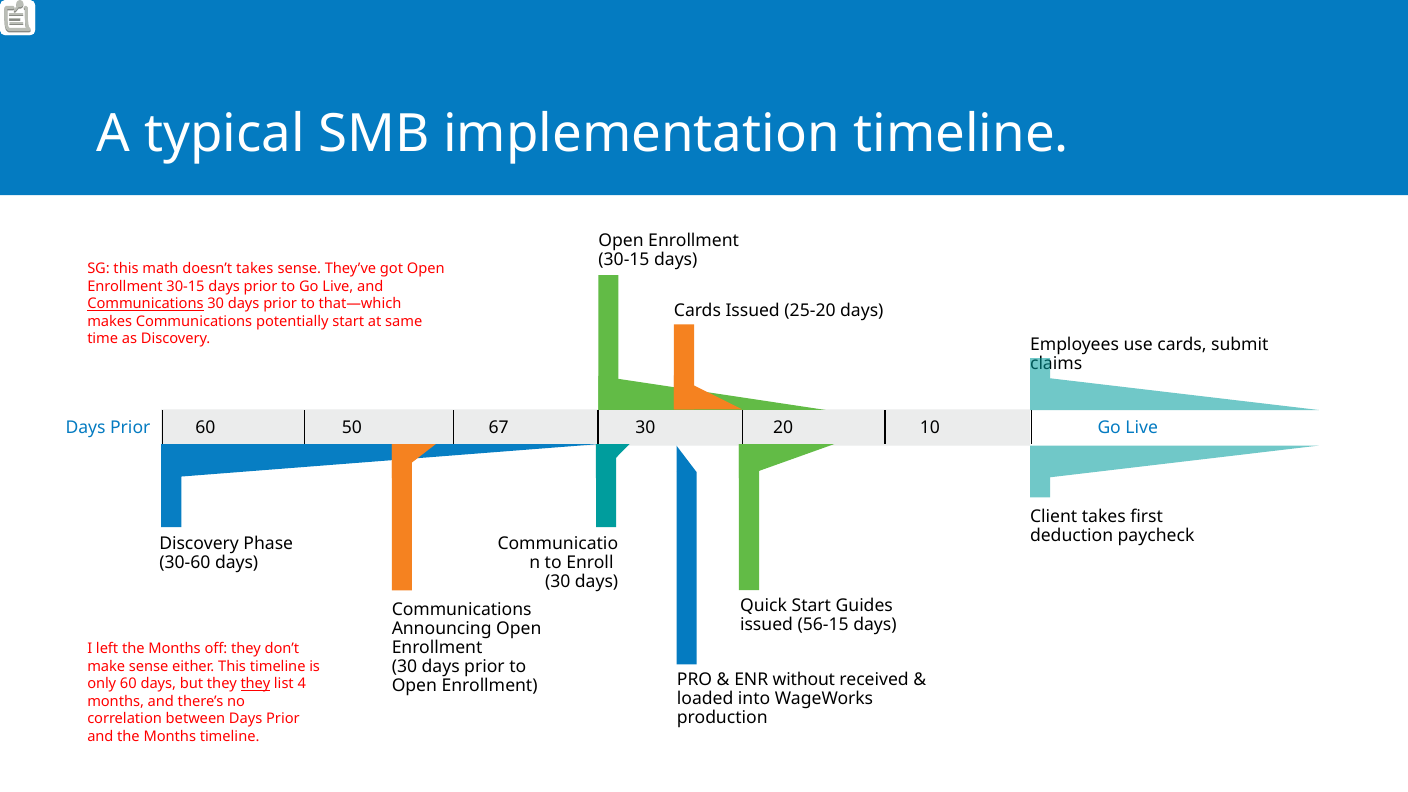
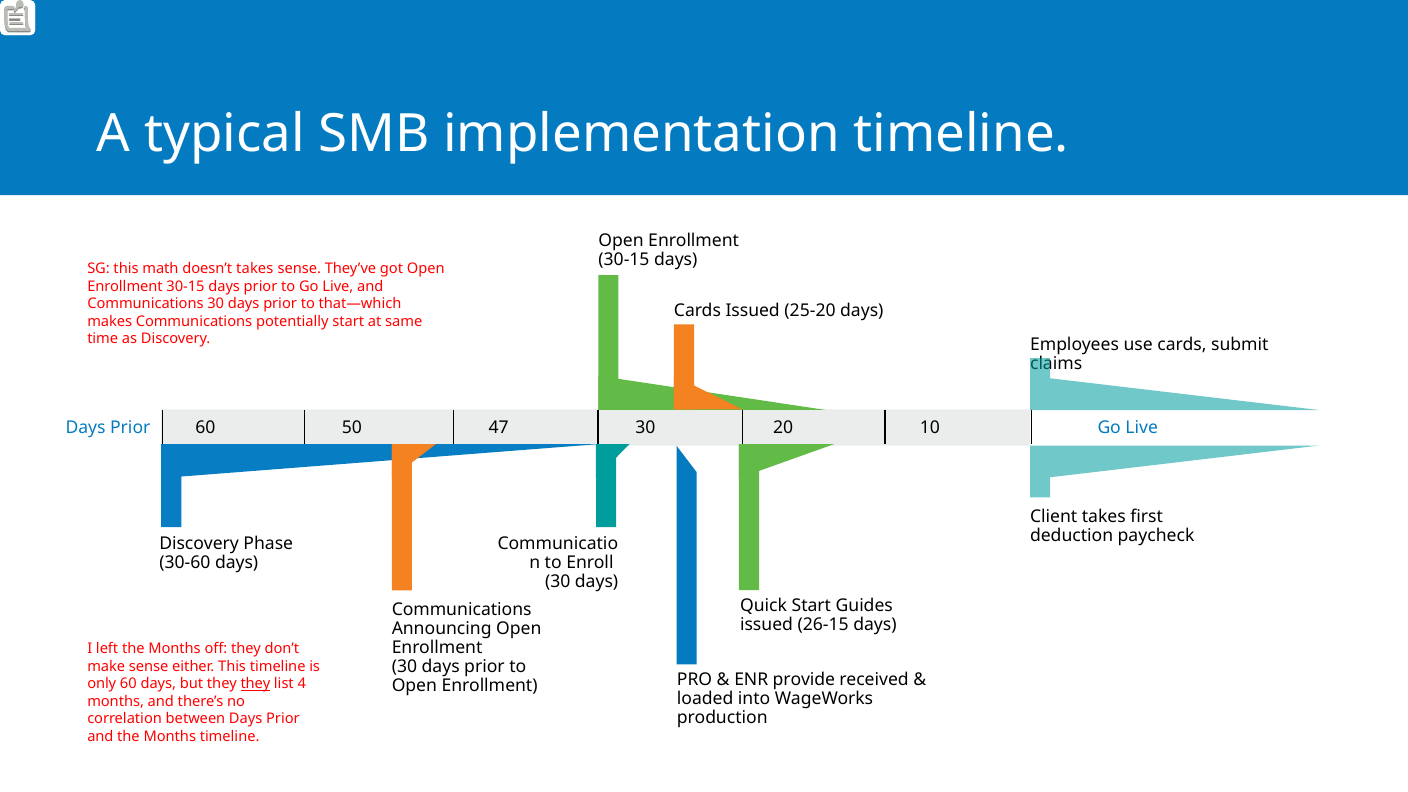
Communications underline: present -> none (145, 304)
67: 67 -> 47 (499, 427)
56-15: 56-15 -> 26-15 (823, 625)
without: without -> provide (804, 679)
